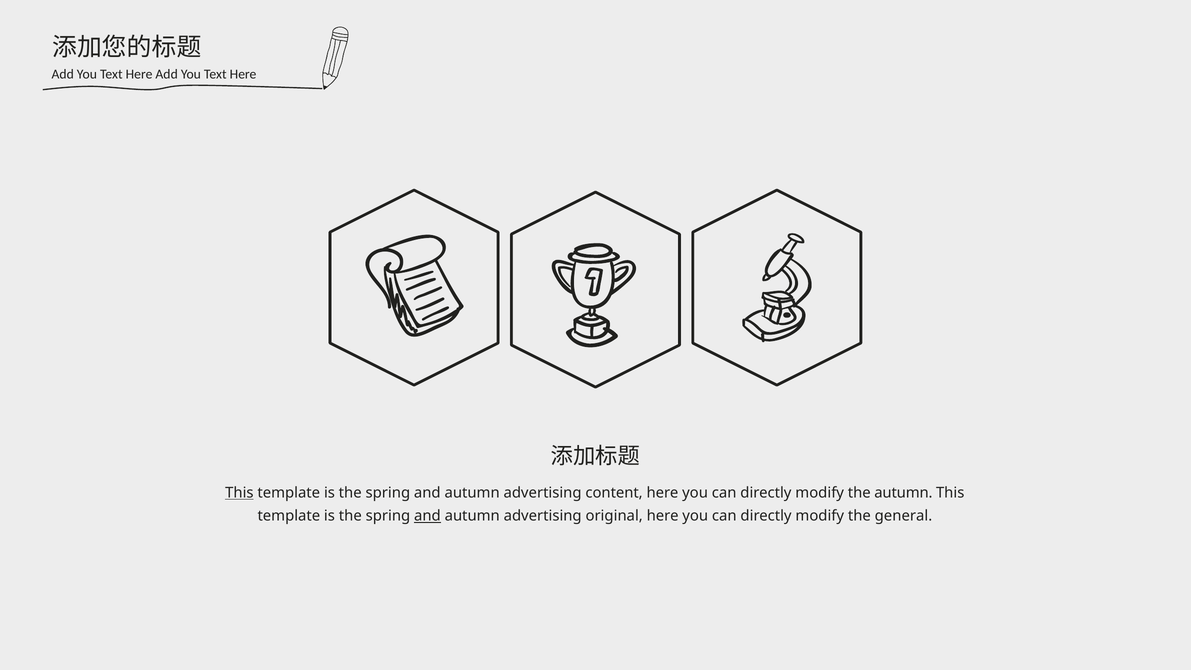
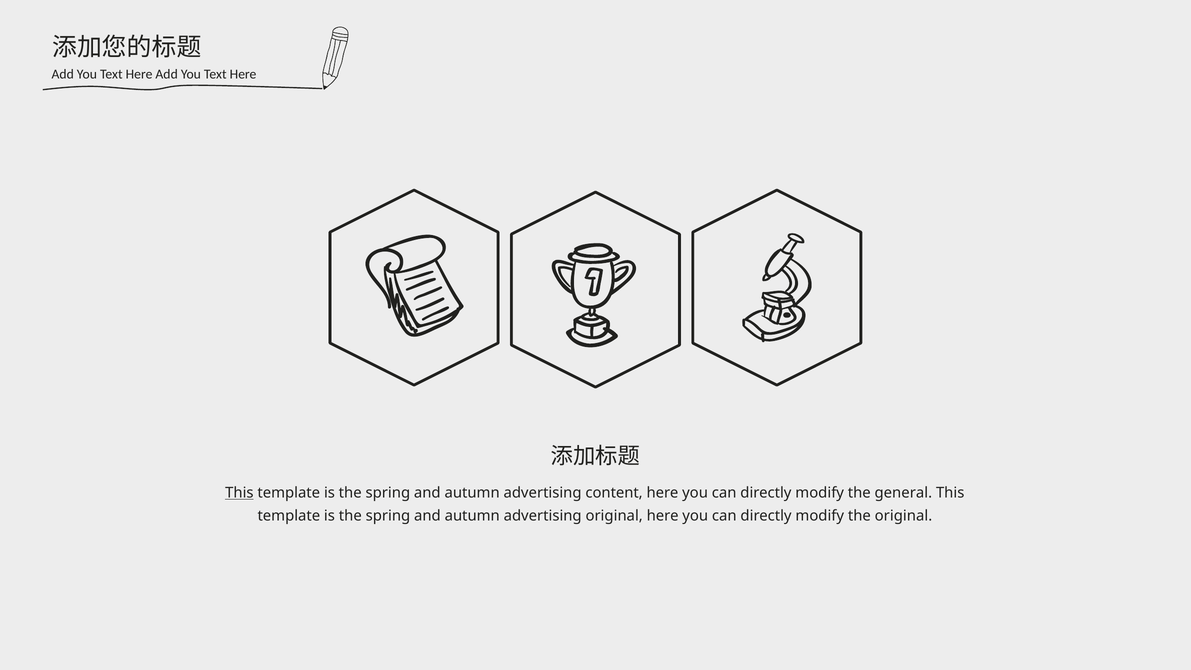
the autumn: autumn -> general (903, 493)
and underline: present -> none (427, 516)
the general: general -> original (903, 516)
